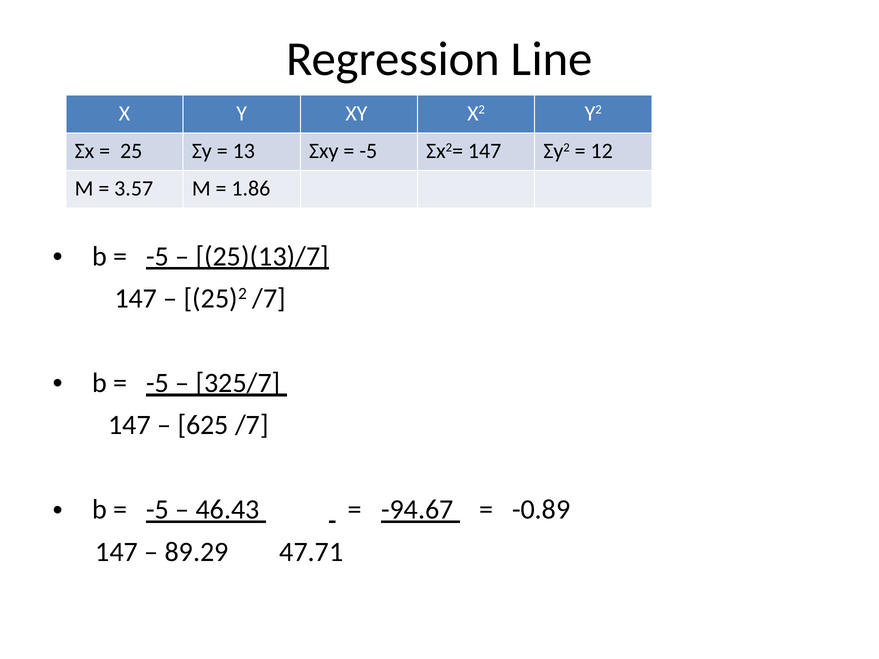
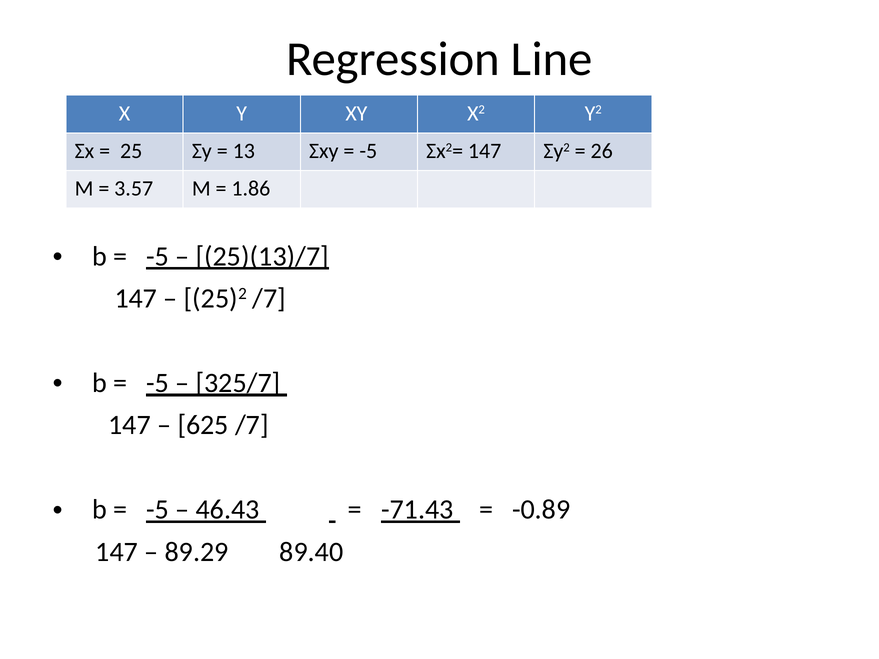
12: 12 -> 26 (602, 151)
-94.67: -94.67 -> -71.43 (417, 510)
47.71: 47.71 -> 89.40 (311, 552)
